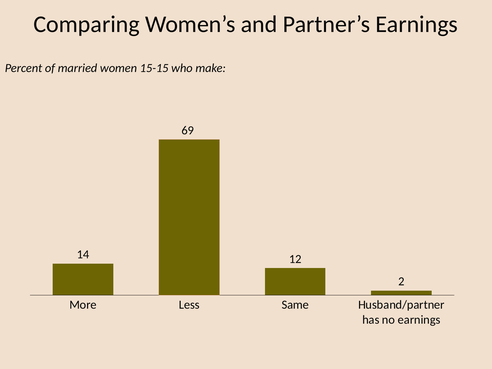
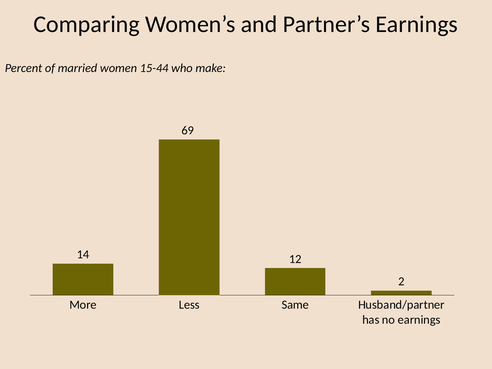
15-15: 15-15 -> 15-44 (154, 68)
